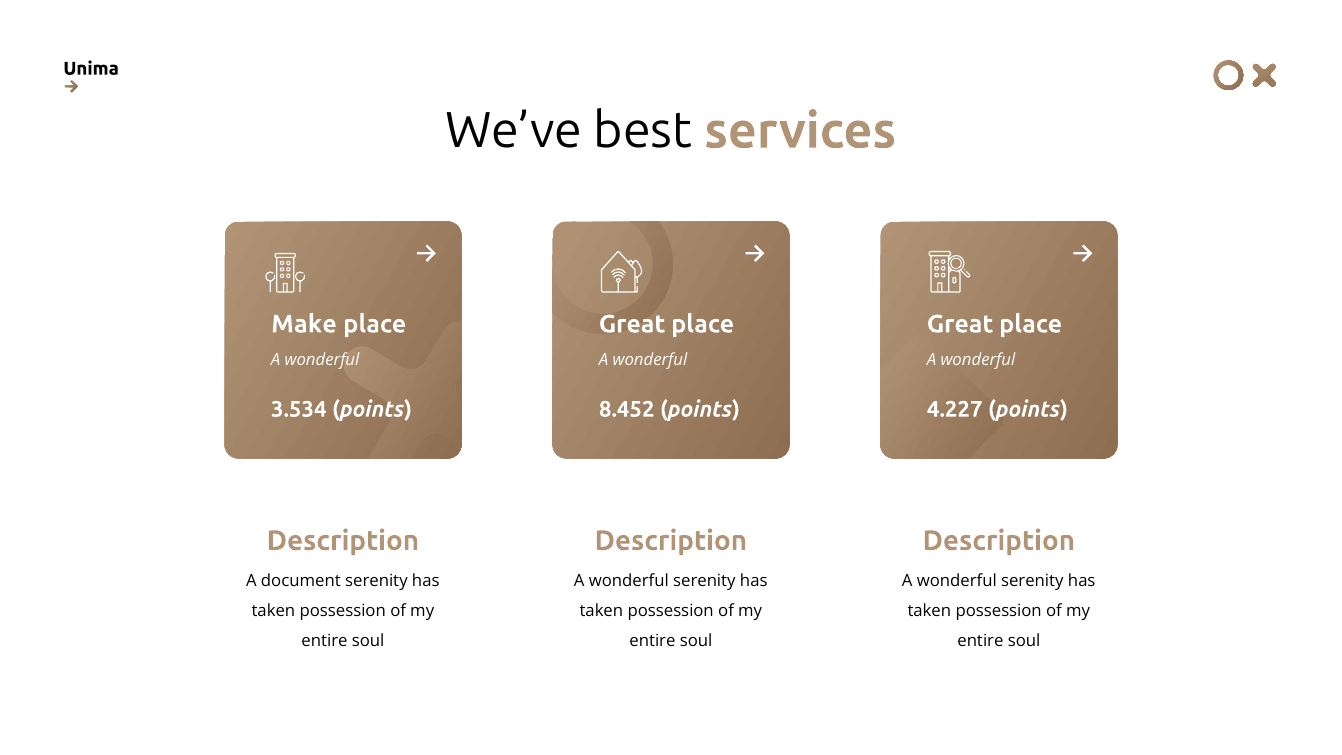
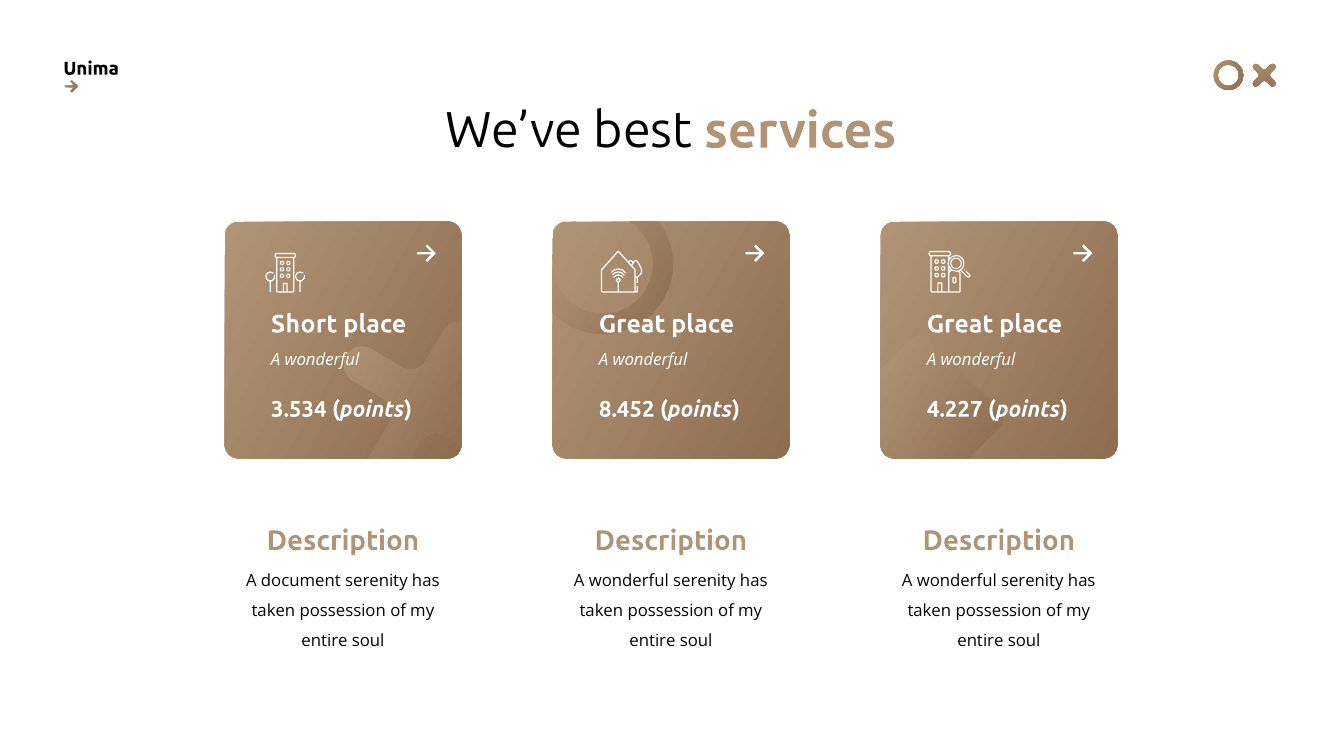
Make: Make -> Short (304, 324)
